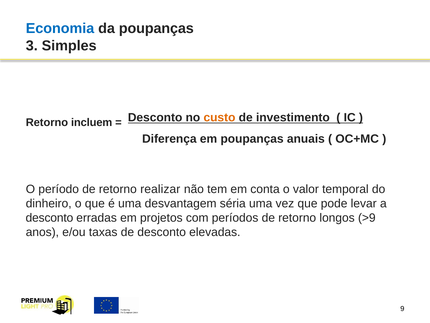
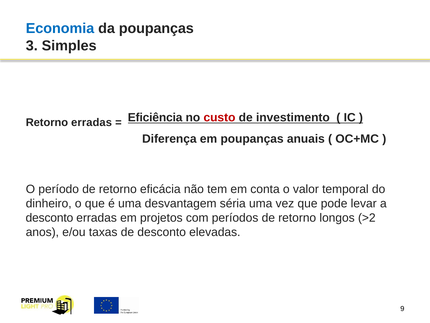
Retorno incluem: incluem -> erradas (92, 122)
Desconto: Desconto -> Eficiência (155, 117)
custo colour: orange -> red (219, 117)
realizar: realizar -> eficácia (160, 189)
>9: >9 -> >2 (367, 218)
